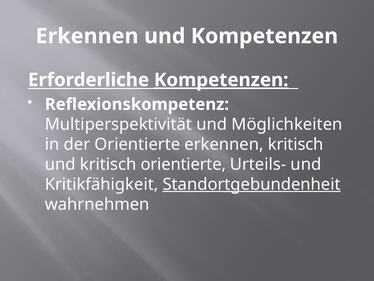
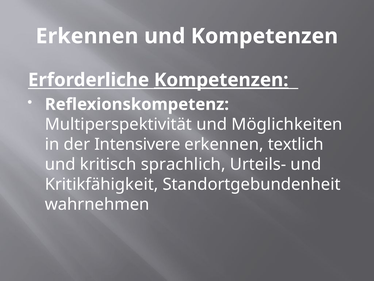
der Orientierte: Orientierte -> Intensivere (137, 144)
erkennen kritisch: kritisch -> textlich (296, 144)
kritisch orientierte: orientierte -> sprachlich (183, 164)
Standortgebundenheit underline: present -> none (252, 184)
